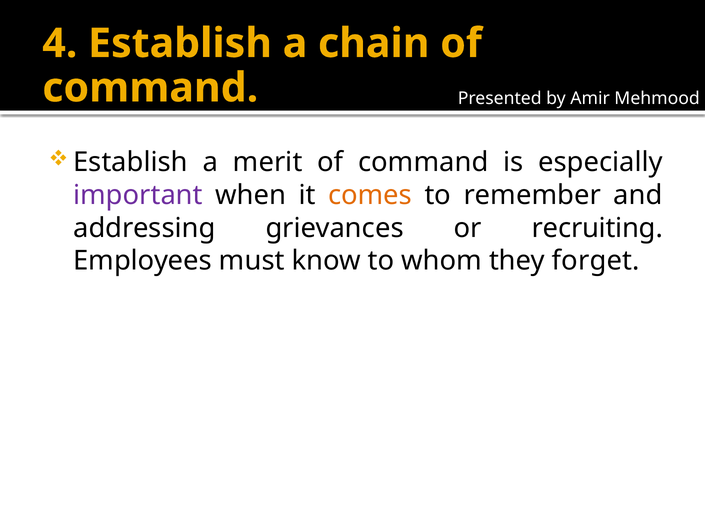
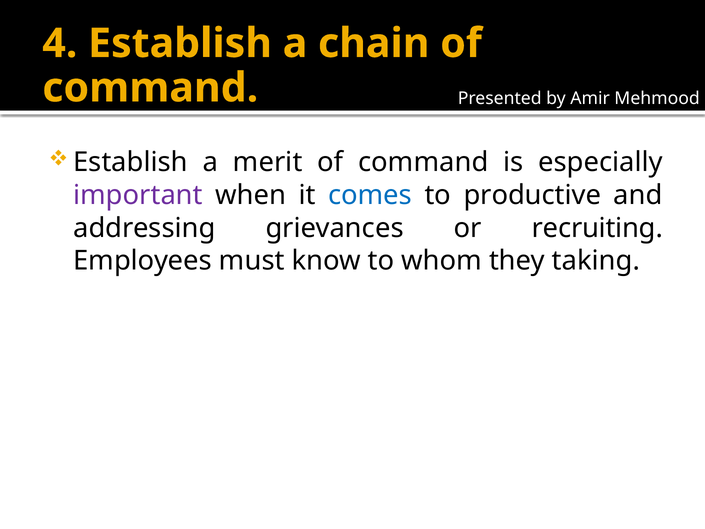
comes colour: orange -> blue (370, 195)
remember: remember -> productive (532, 195)
forget: forget -> taking (596, 261)
